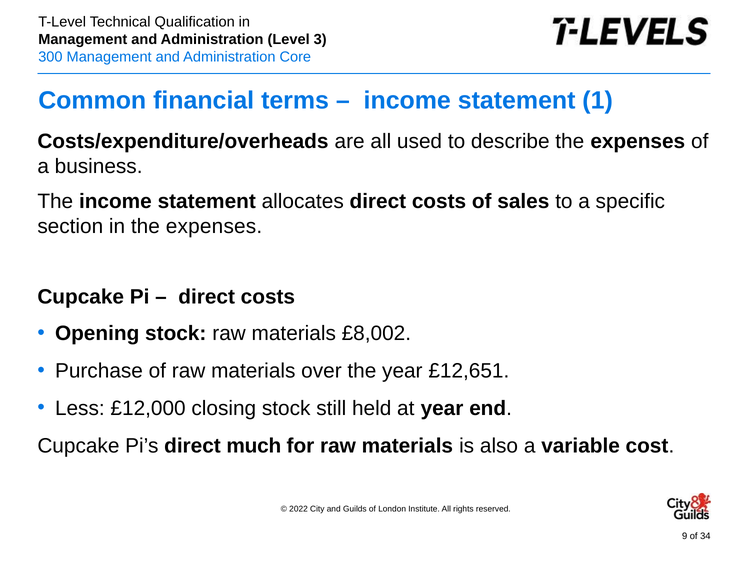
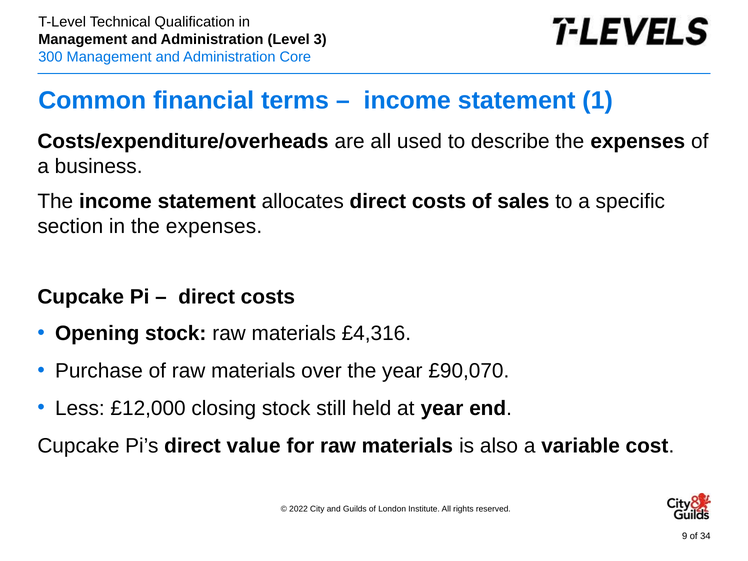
£8,002: £8,002 -> £4,316 (376, 333)
£12,651: £12,651 -> £90,070 (469, 371)
much: much -> value (254, 446)
